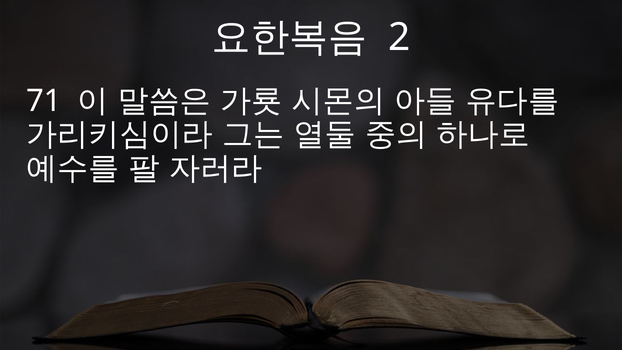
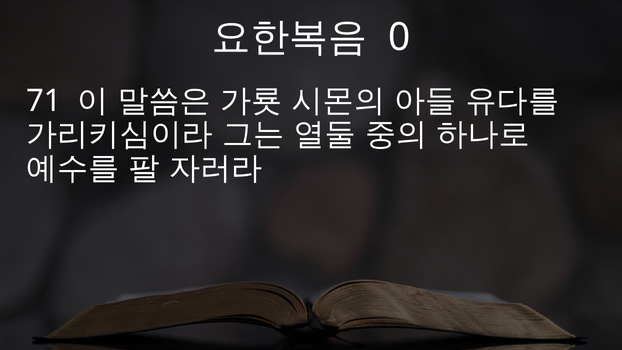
2: 2 -> 0 (399, 37)
